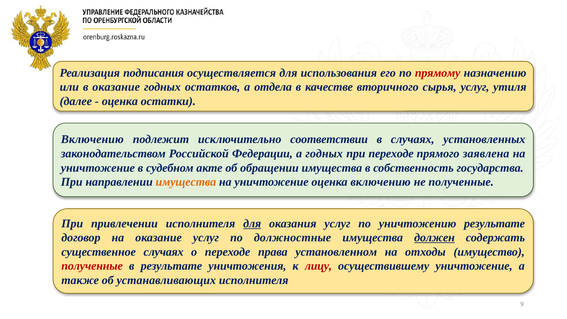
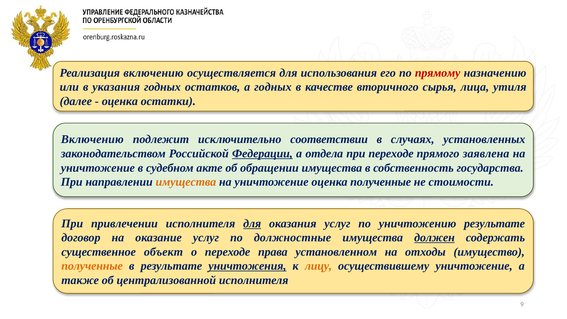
Реализация подписания: подписания -> включению (153, 73)
в оказание: оказание -> указания (116, 87)
а отдела: отдела -> годных (273, 87)
сырья услуг: услуг -> лица (475, 87)
Федерации underline: none -> present (262, 154)
а годных: годных -> отдела (324, 154)
оценка включению: включению -> полученные (381, 182)
не полученные: полученные -> стоимости (461, 182)
существенное случаях: случаях -> объект (163, 252)
полученные colour: red -> orange (92, 266)
уничтожения underline: none -> present (247, 266)
лицу colour: red -> orange (318, 266)
устанавливающих: устанавливающих -> централизованной (166, 280)
